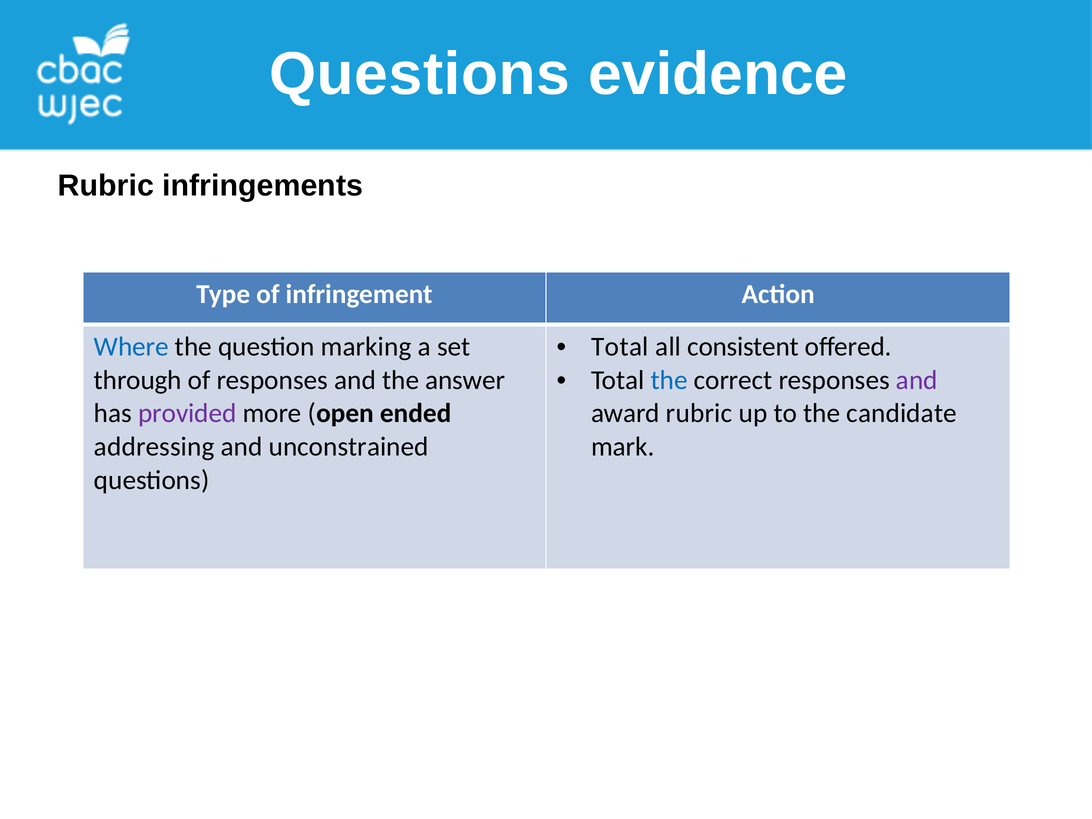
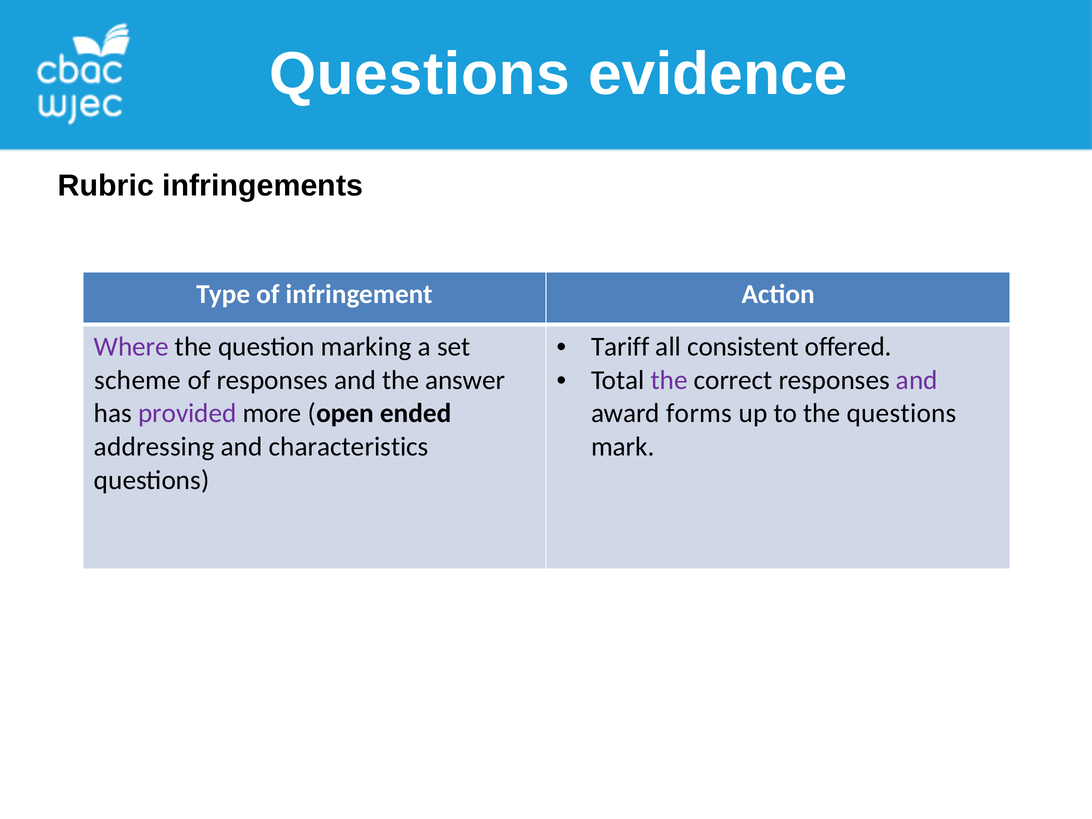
Total: Total -> Tariff (620, 347)
Where colour: blue -> purple (131, 347)
the colour: blue -> purple (669, 380)
through: through -> scheme (138, 380)
award rubric: rubric -> forms (699, 413)
the candidate: candidate -> questions (902, 413)
unconstrained: unconstrained -> characteristics (349, 447)
